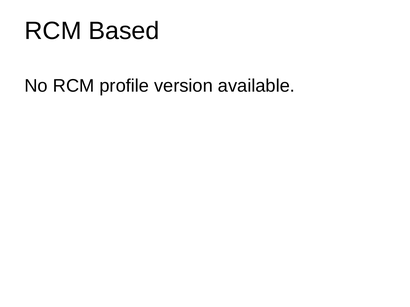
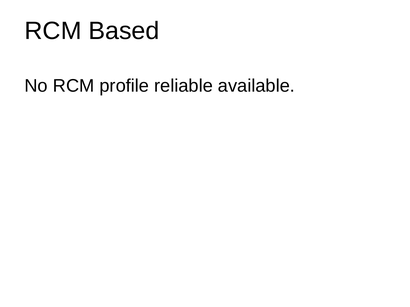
version: version -> reliable (184, 86)
